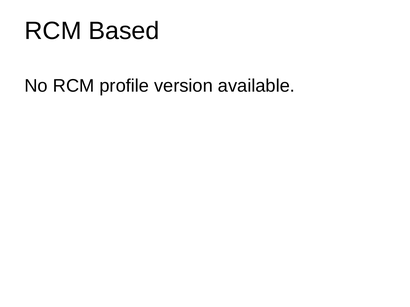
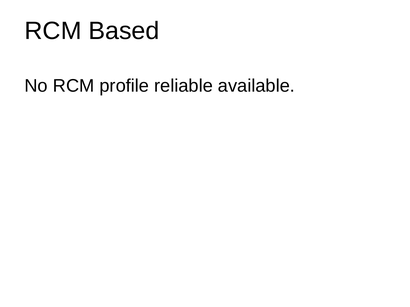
version: version -> reliable (184, 86)
